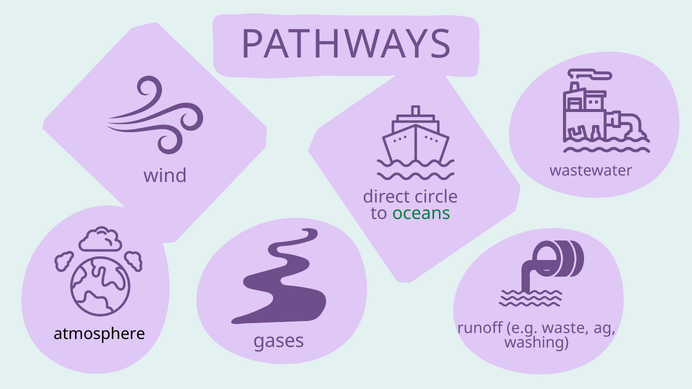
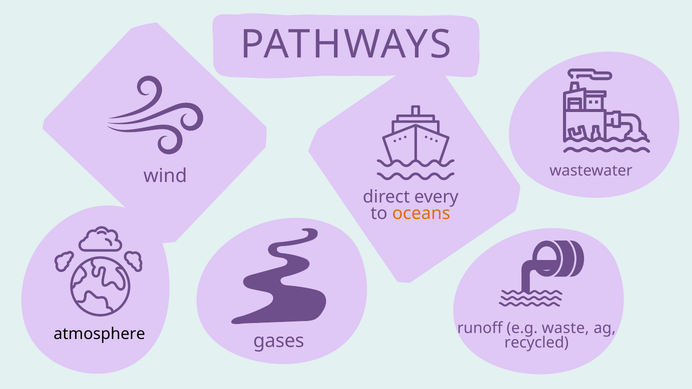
circle: circle -> every (436, 197)
oceans colour: green -> orange (421, 214)
washing: washing -> recycled (537, 343)
